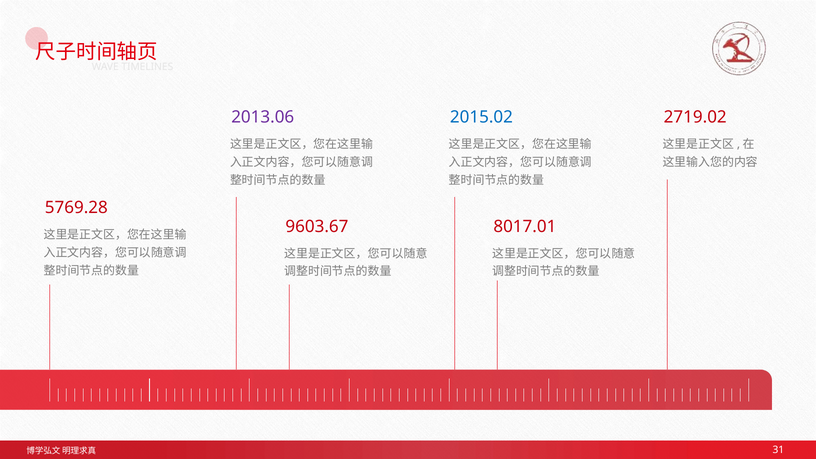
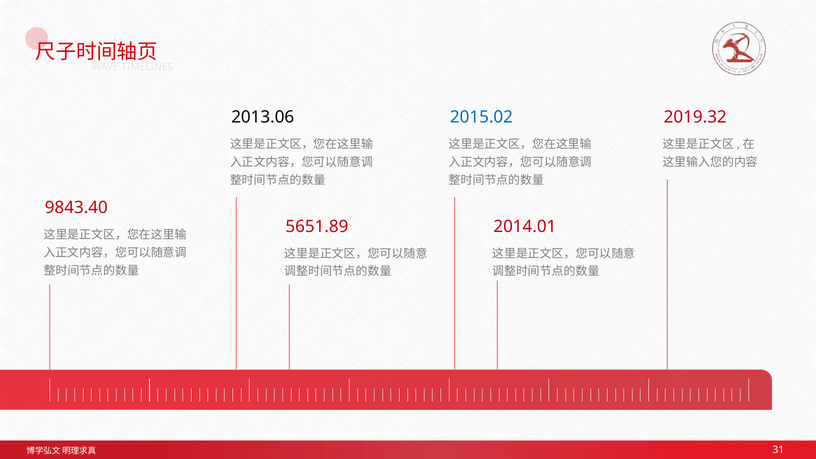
2013.06 colour: purple -> black (263, 117)
2719.02: 2719.02 -> 2019.32 (695, 117)
5769.28: 5769.28 -> 9843.40 (76, 208)
9603.67: 9603.67 -> 5651.89 (317, 226)
8017.01: 8017.01 -> 2014.01 (525, 226)
